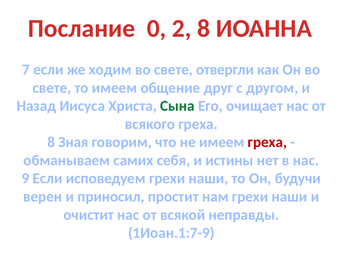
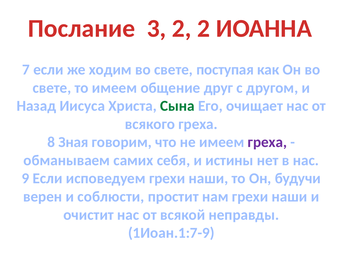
0: 0 -> 3 (156, 28)
2 8: 8 -> 2 (204, 28)
отвергли: отвергли -> поступая (225, 70)
греха colour: red -> purple (267, 142)
приносил: приносил -> соблюсти (111, 197)
